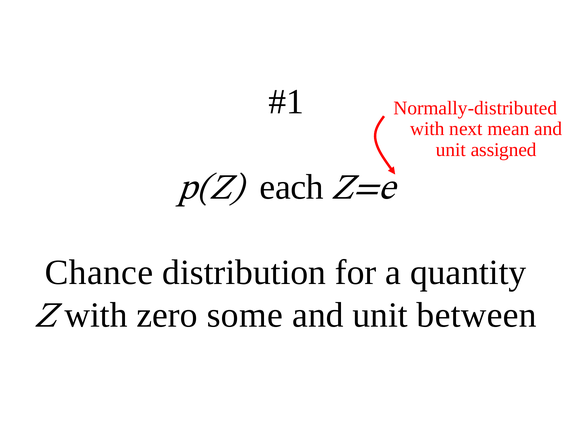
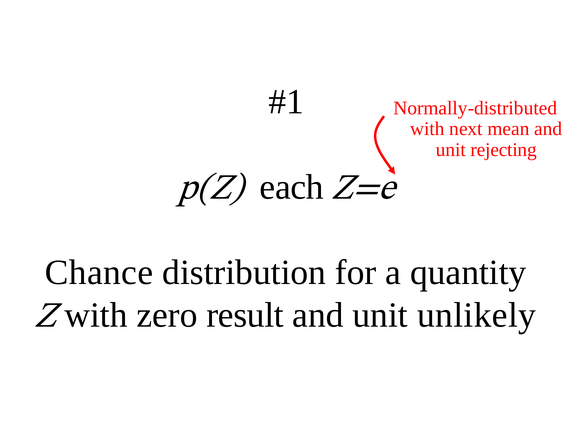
assigned: assigned -> rejecting (504, 150)
some: some -> result (245, 315)
between: between -> unlikely (477, 315)
